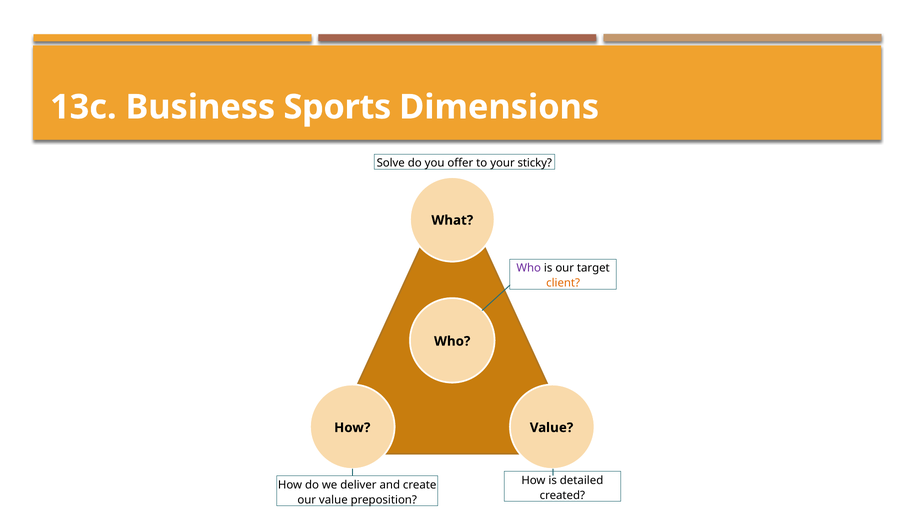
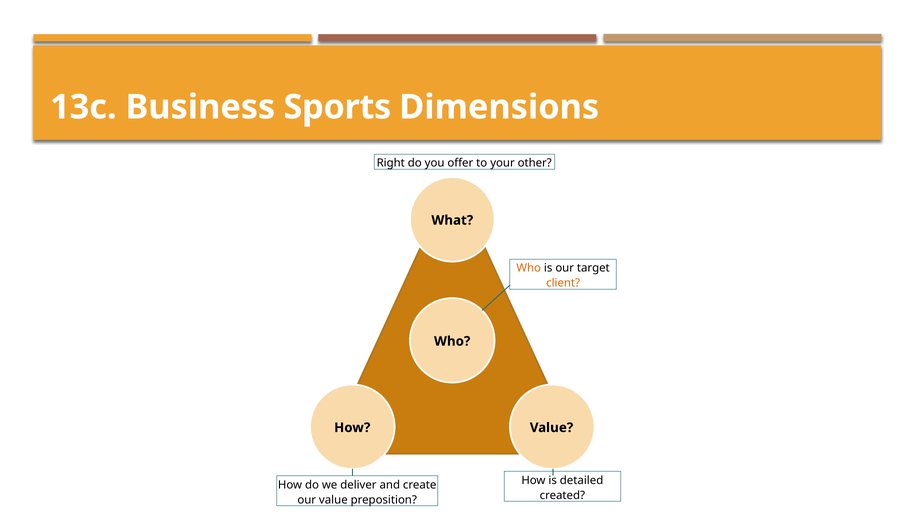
Solve: Solve -> Right (391, 163)
sticky: sticky -> other (535, 163)
Who colour: purple -> orange (529, 269)
